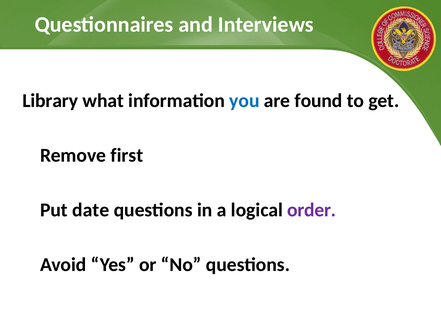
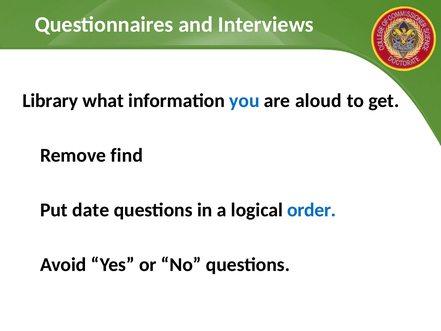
found: found -> aloud (318, 101)
first: first -> find (127, 155)
order colour: purple -> blue (312, 210)
